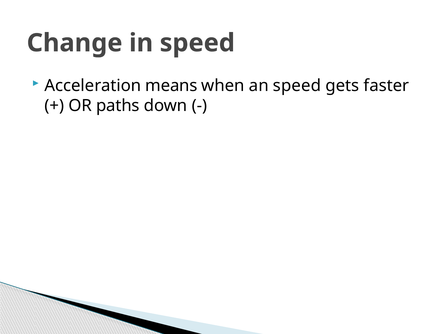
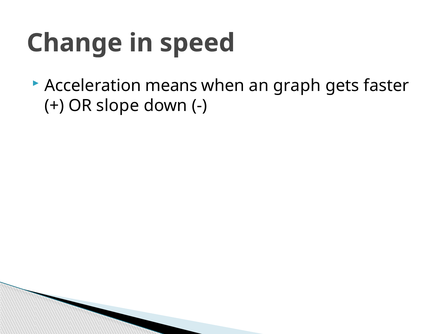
an speed: speed -> graph (297, 86)
paths: paths -> slope (118, 106)
